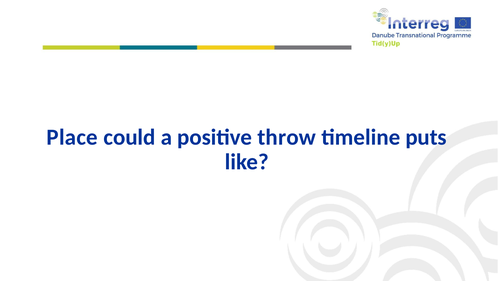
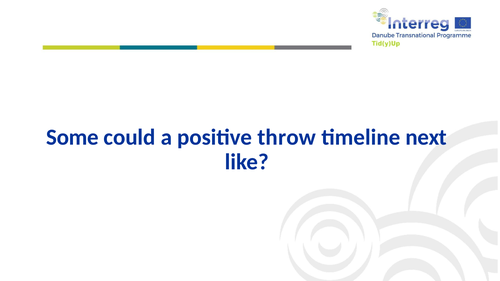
Place: Place -> Some (72, 137)
puts: puts -> next (426, 137)
